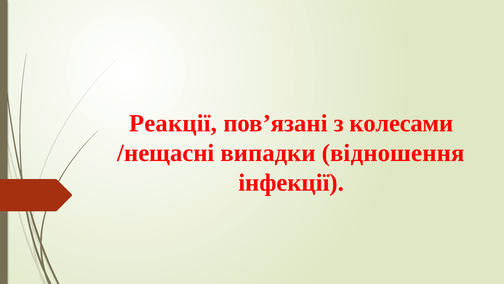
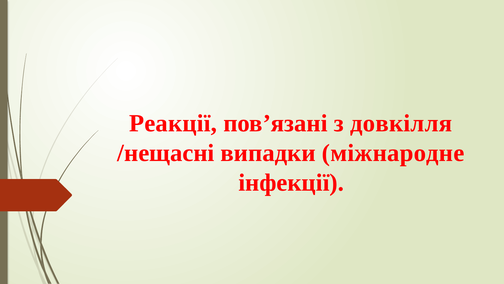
колесами: колесами -> довкілля (401, 123)
відношення: відношення -> міжнародне (393, 153)
